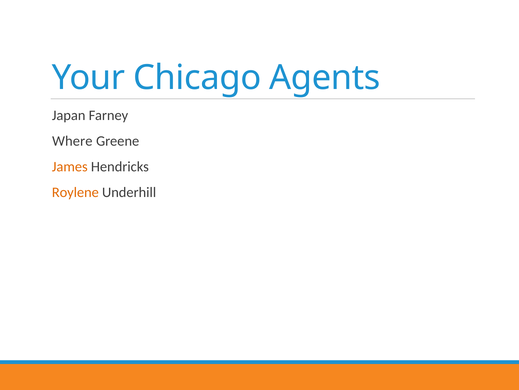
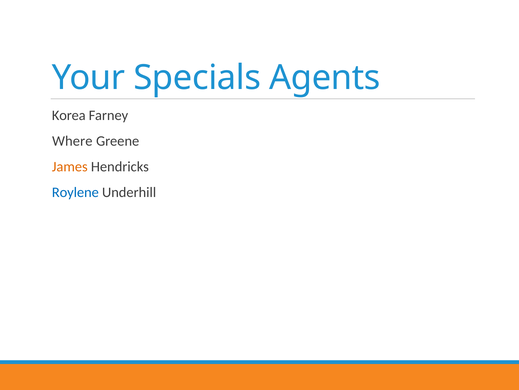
Chicago: Chicago -> Specials (197, 78)
Japan: Japan -> Korea (69, 115)
Roylene colour: orange -> blue (75, 192)
